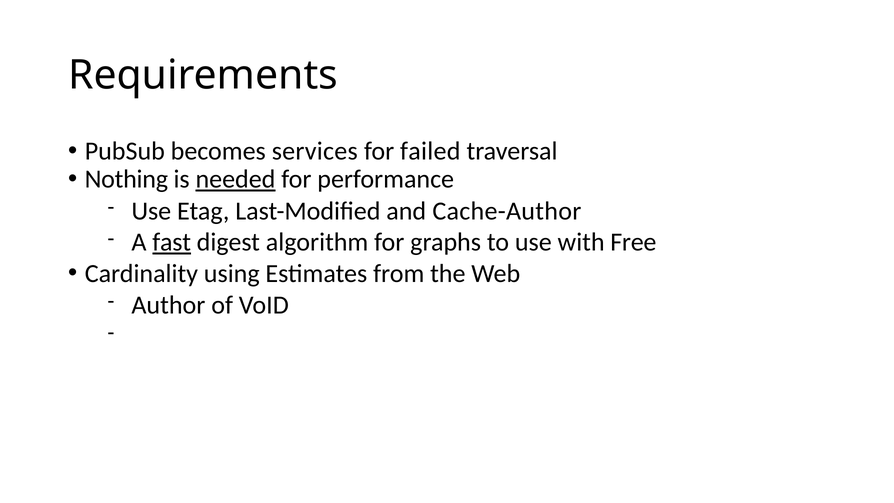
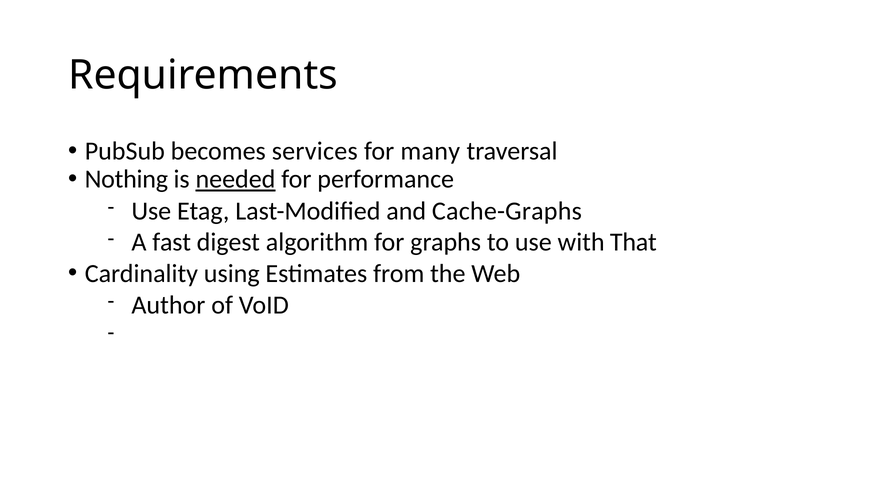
failed: failed -> many (430, 151)
Cache-Author: Cache-Author -> Cache-Graphs (507, 211)
fast underline: present -> none (172, 242)
Free: Free -> That (633, 242)
